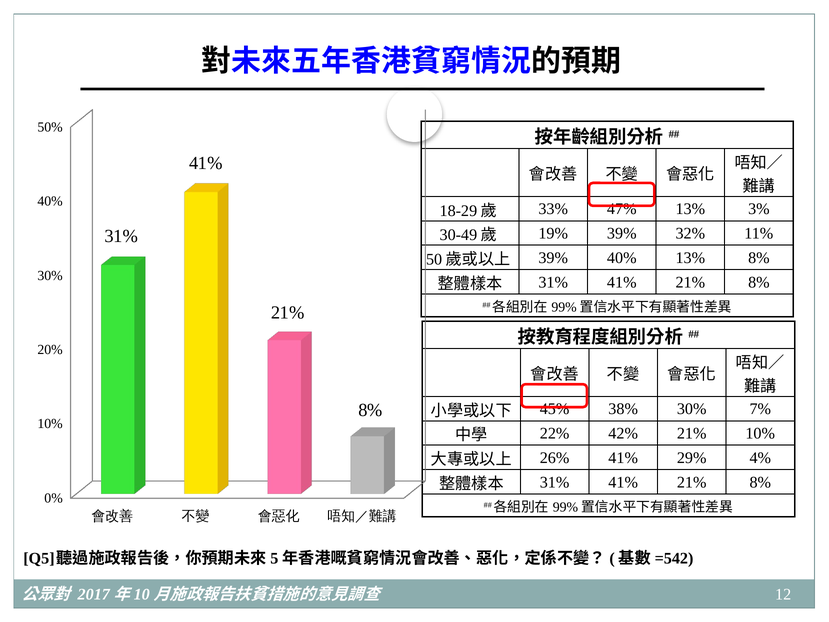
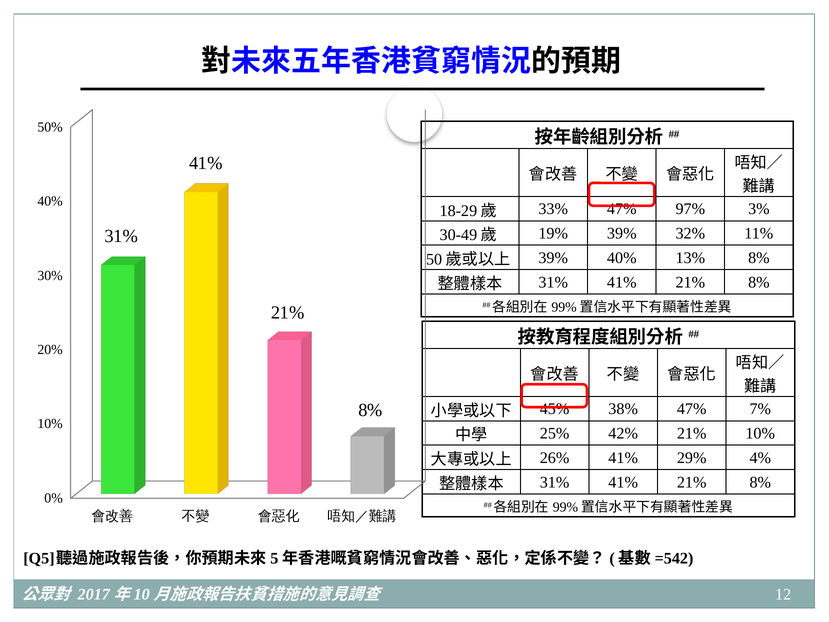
47% 13%: 13% -> 97% (690, 209)
38% 30%: 30% -> 47% (692, 409)
22%: 22% -> 25% (555, 433)
